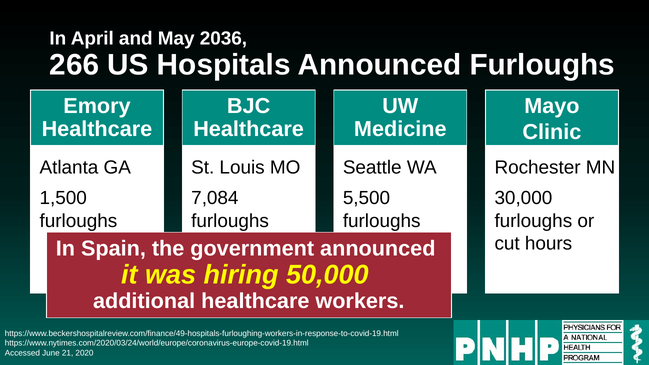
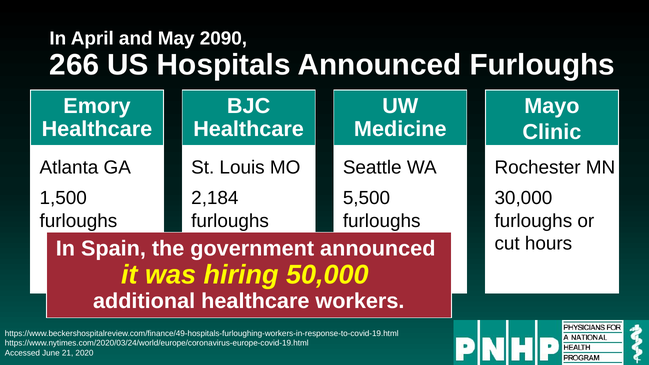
2036: 2036 -> 2090 (223, 38)
7,084: 7,084 -> 2,184 (215, 198)
